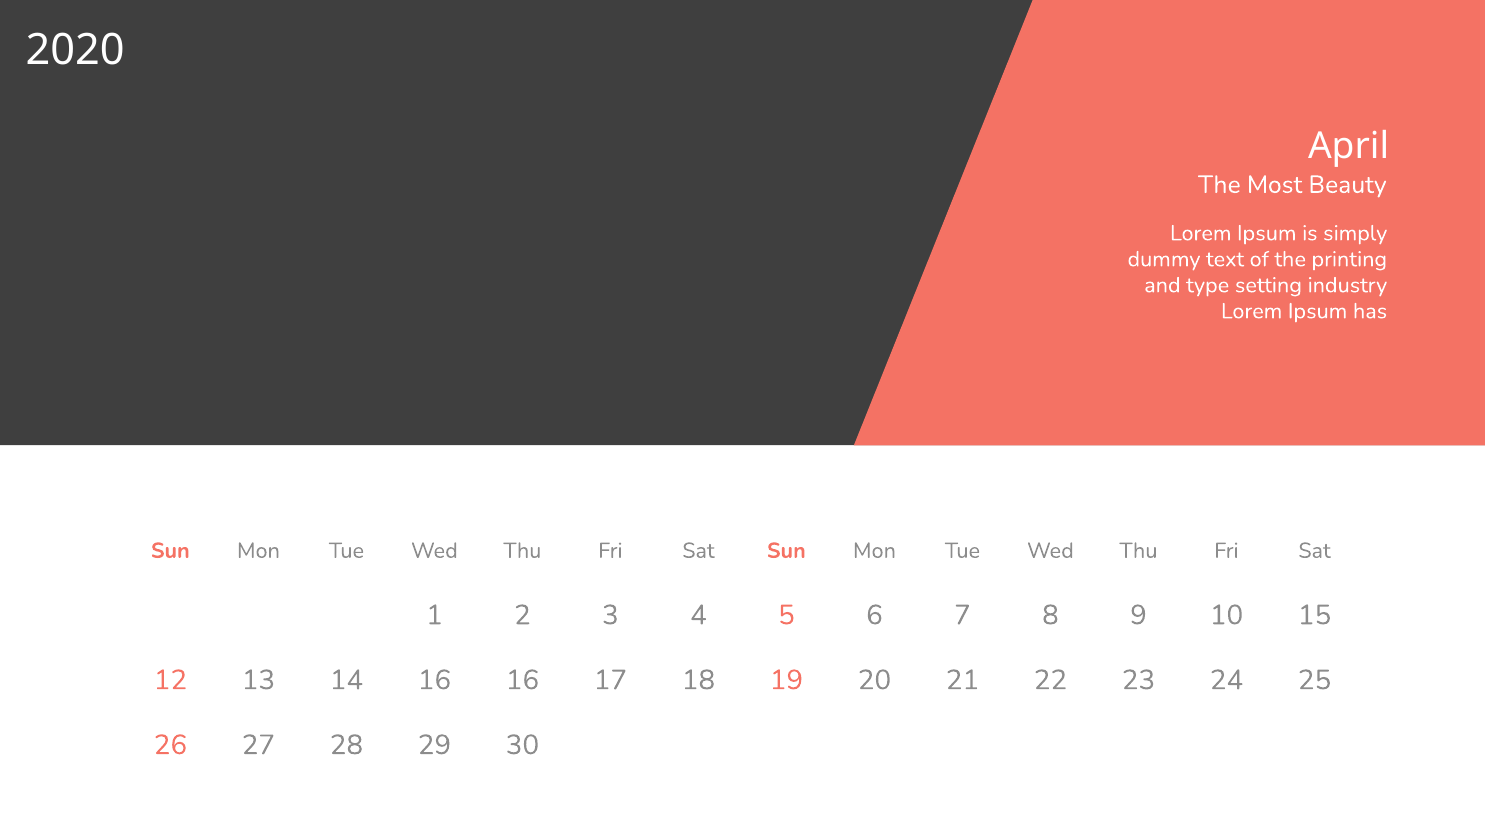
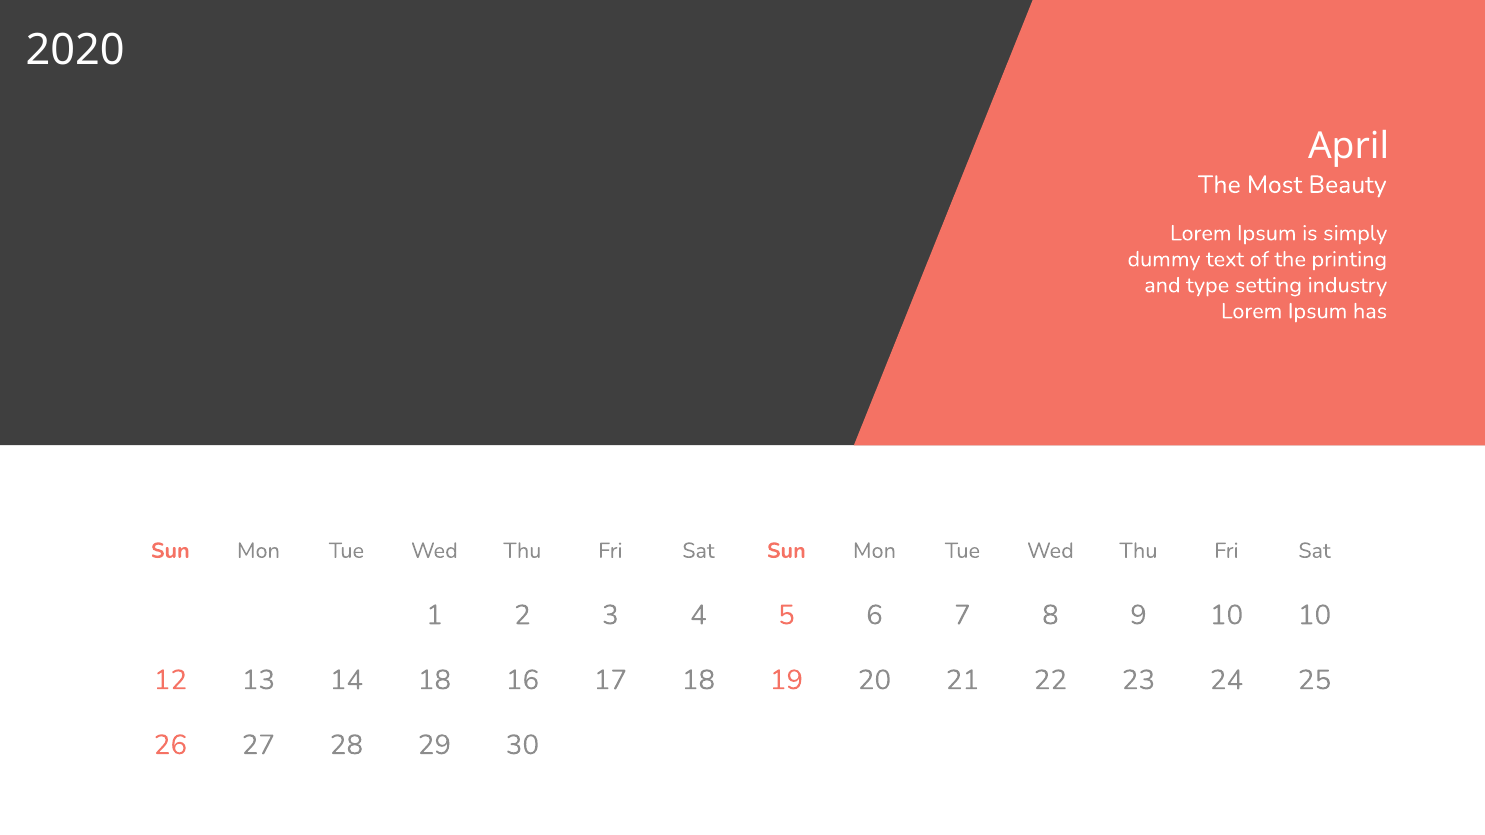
10 15: 15 -> 10 (1315, 615)
14 16: 16 -> 18 (434, 680)
